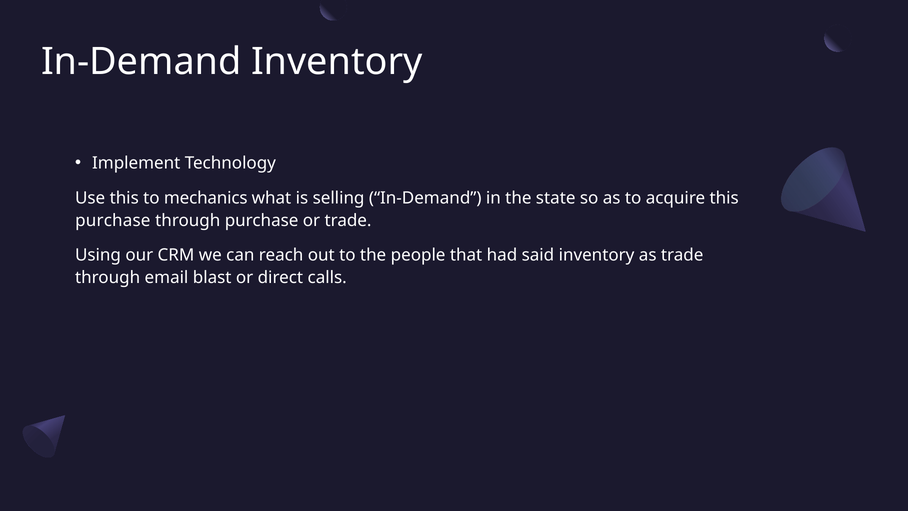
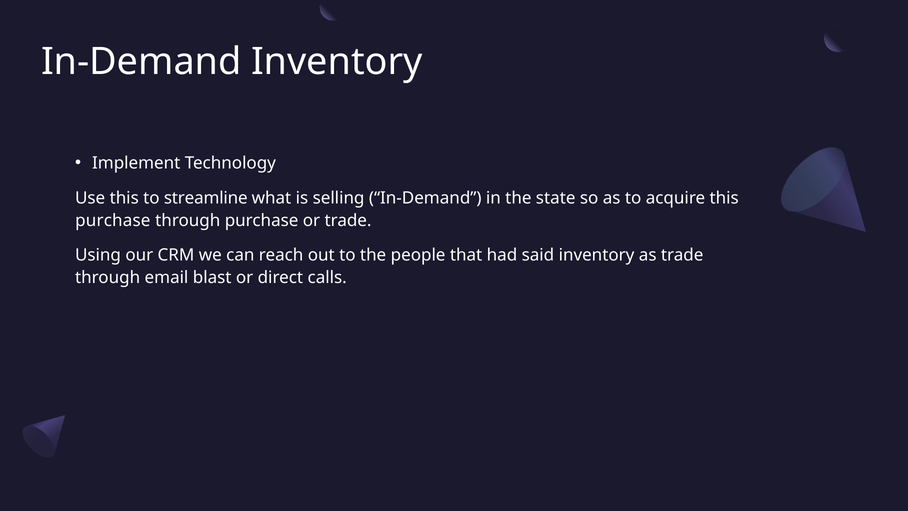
mechanics: mechanics -> streamline (206, 198)
